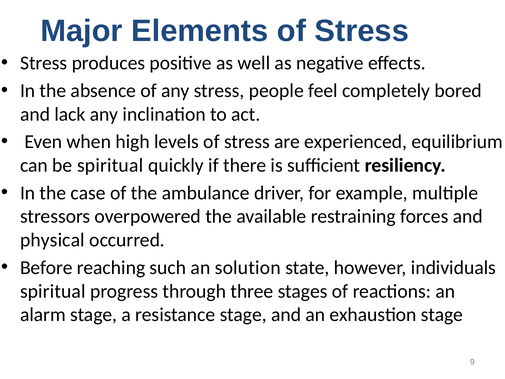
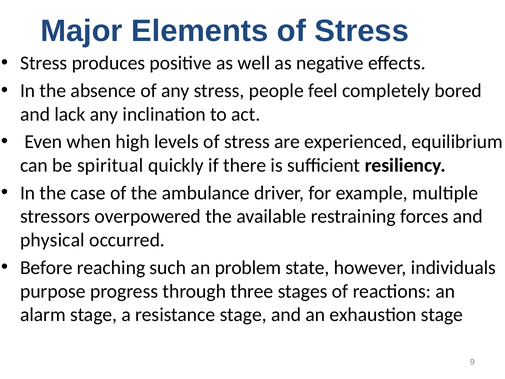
solution: solution -> problem (248, 267)
spiritual: spiritual -> purpose (53, 291)
